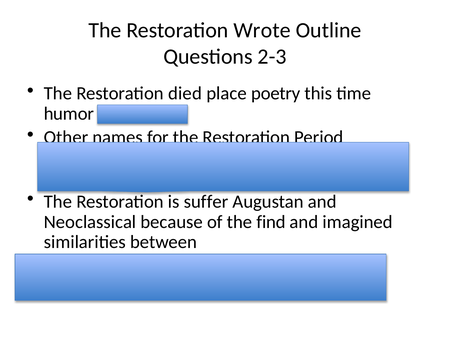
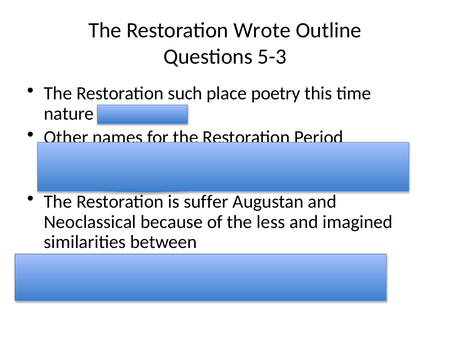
2-3: 2-3 -> 5-3 (272, 57)
died: died -> such (185, 94)
humor: humor -> nature (69, 114)
find: find -> less (271, 222)
